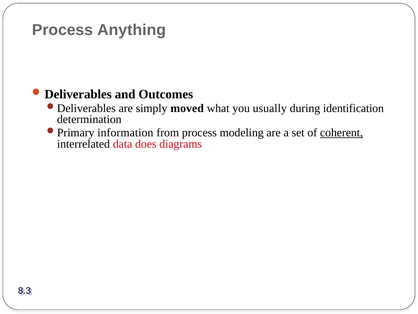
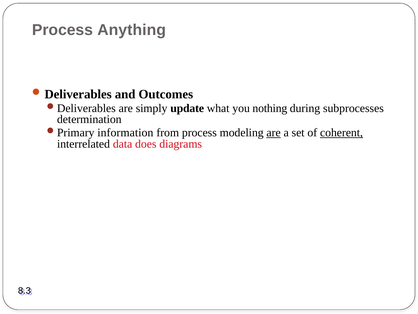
moved: moved -> update (187, 108)
usually: usually -> nothing (270, 108)
identification: identification -> subprocesses (353, 108)
are underline: none -> present (274, 133)
